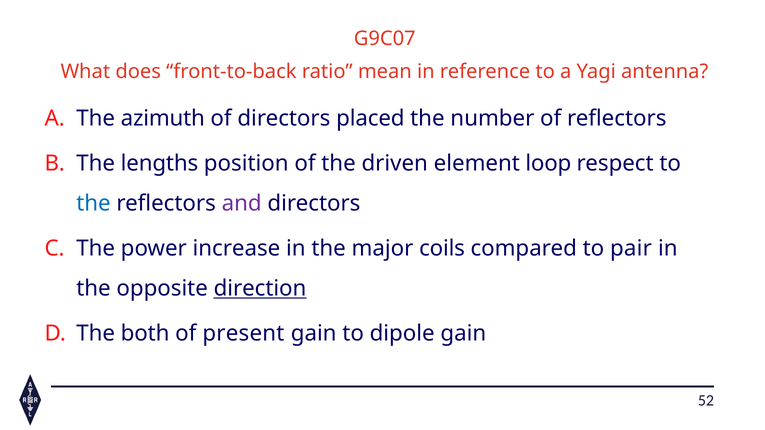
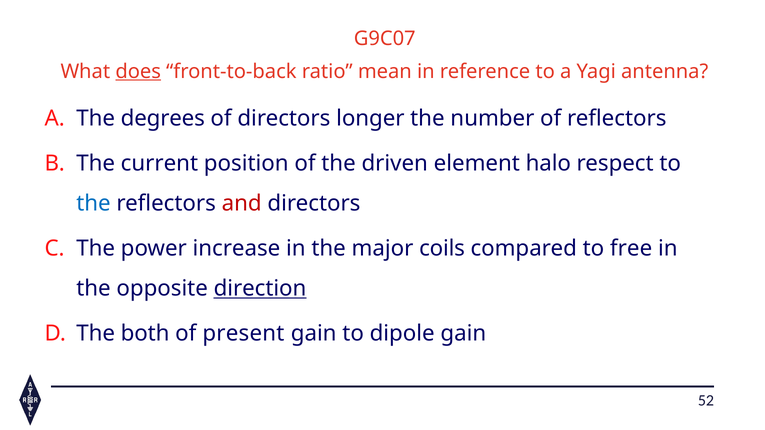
does underline: none -> present (138, 71)
azimuth: azimuth -> degrees (163, 118)
placed: placed -> longer (370, 118)
lengths: lengths -> current (159, 163)
loop: loop -> halo (548, 163)
and colour: purple -> red (242, 204)
pair: pair -> free (631, 249)
